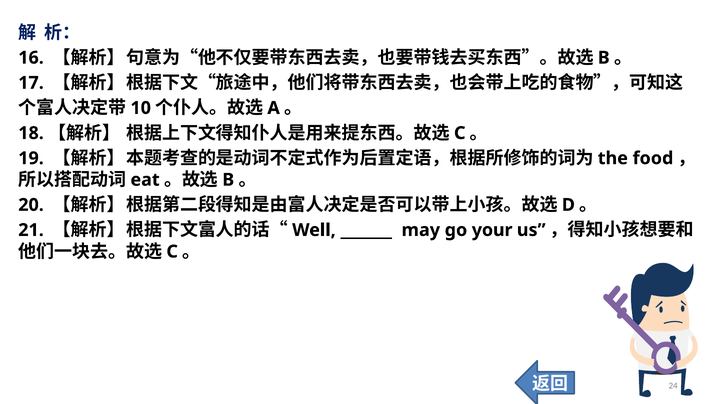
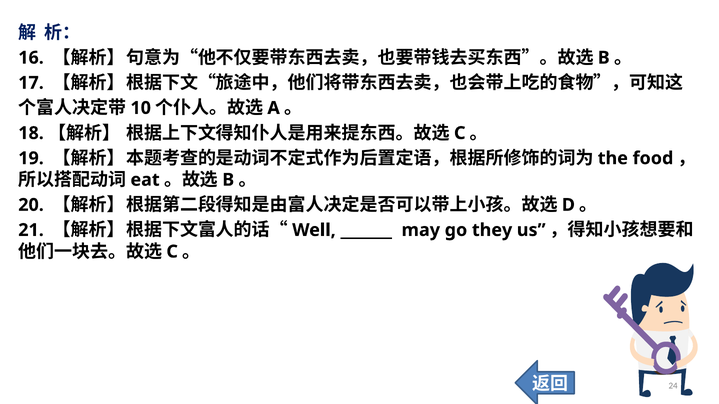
your: your -> they (492, 230)
